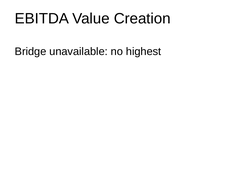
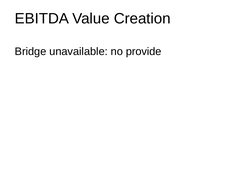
highest: highest -> provide (144, 52)
